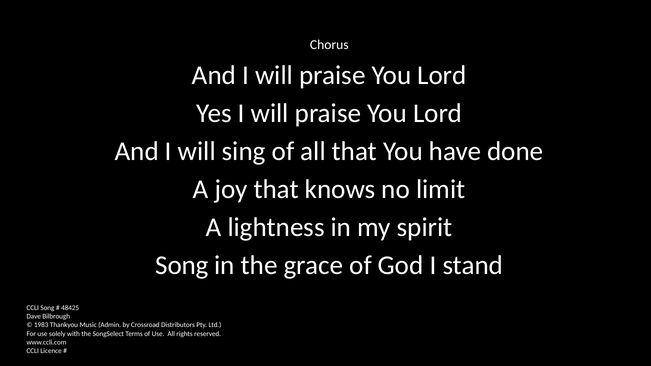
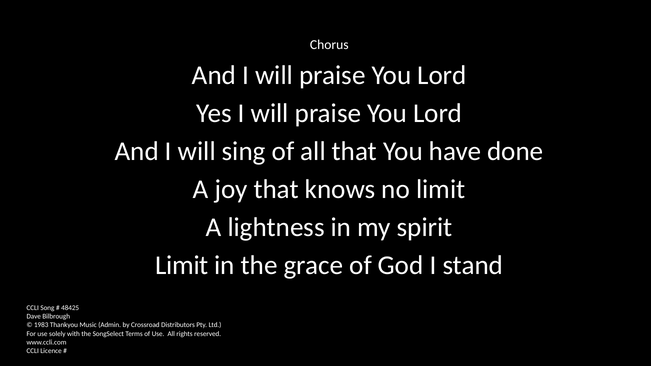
Song: Song -> Limit (182, 265)
